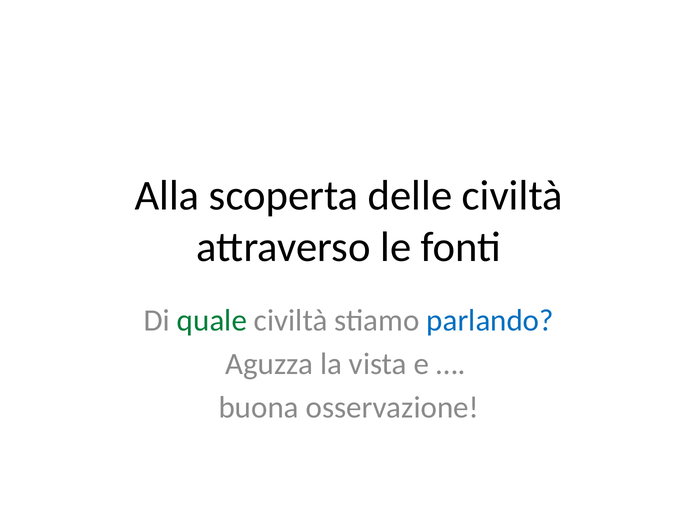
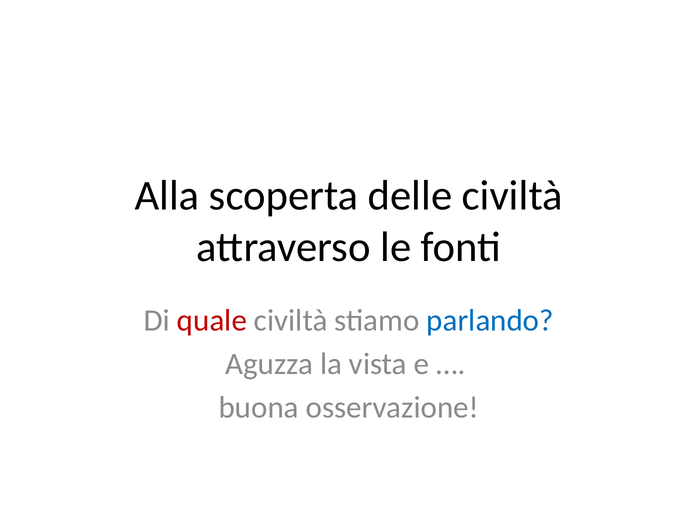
quale colour: green -> red (212, 321)
